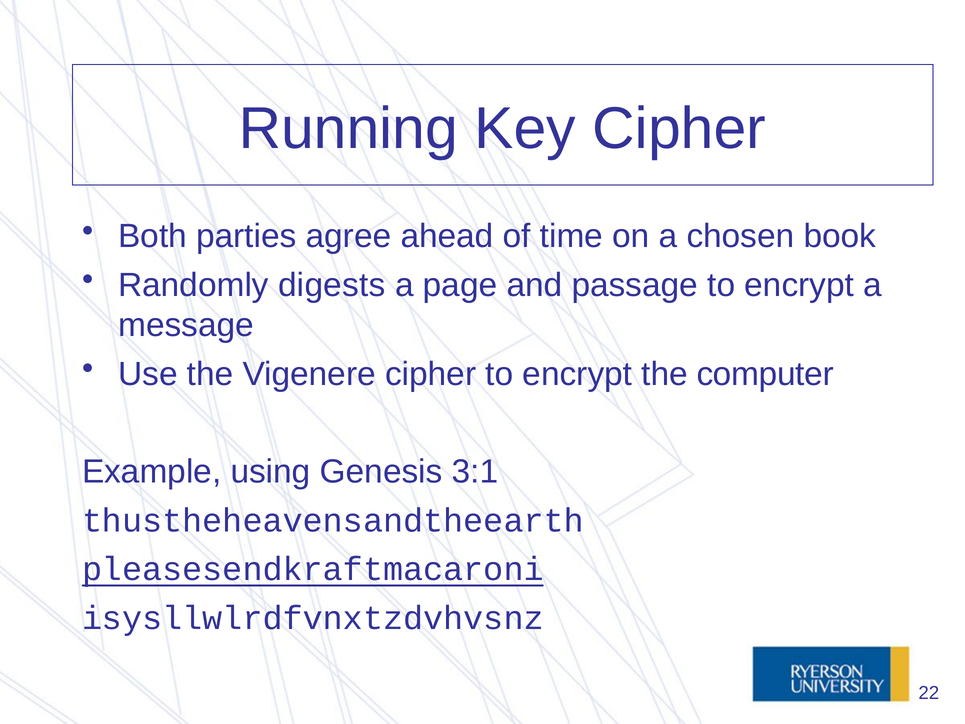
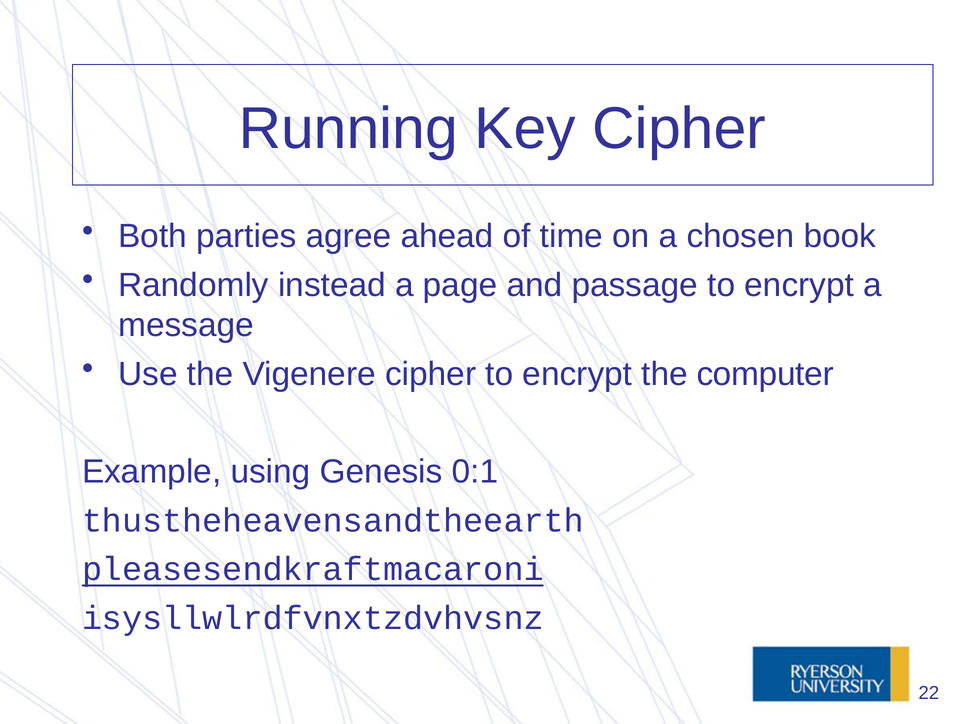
digests: digests -> instead (332, 285)
3:1: 3:1 -> 0:1 (475, 472)
